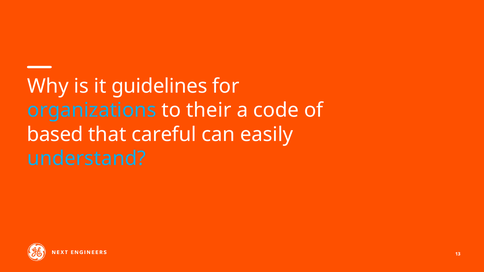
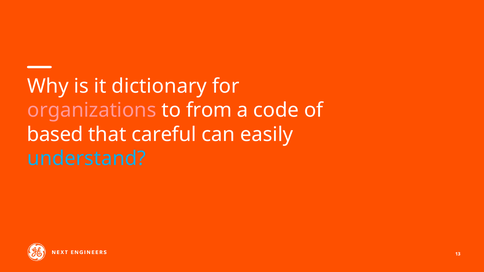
guidelines: guidelines -> dictionary (159, 86)
organizations colour: light blue -> pink (92, 110)
their: their -> from (209, 110)
